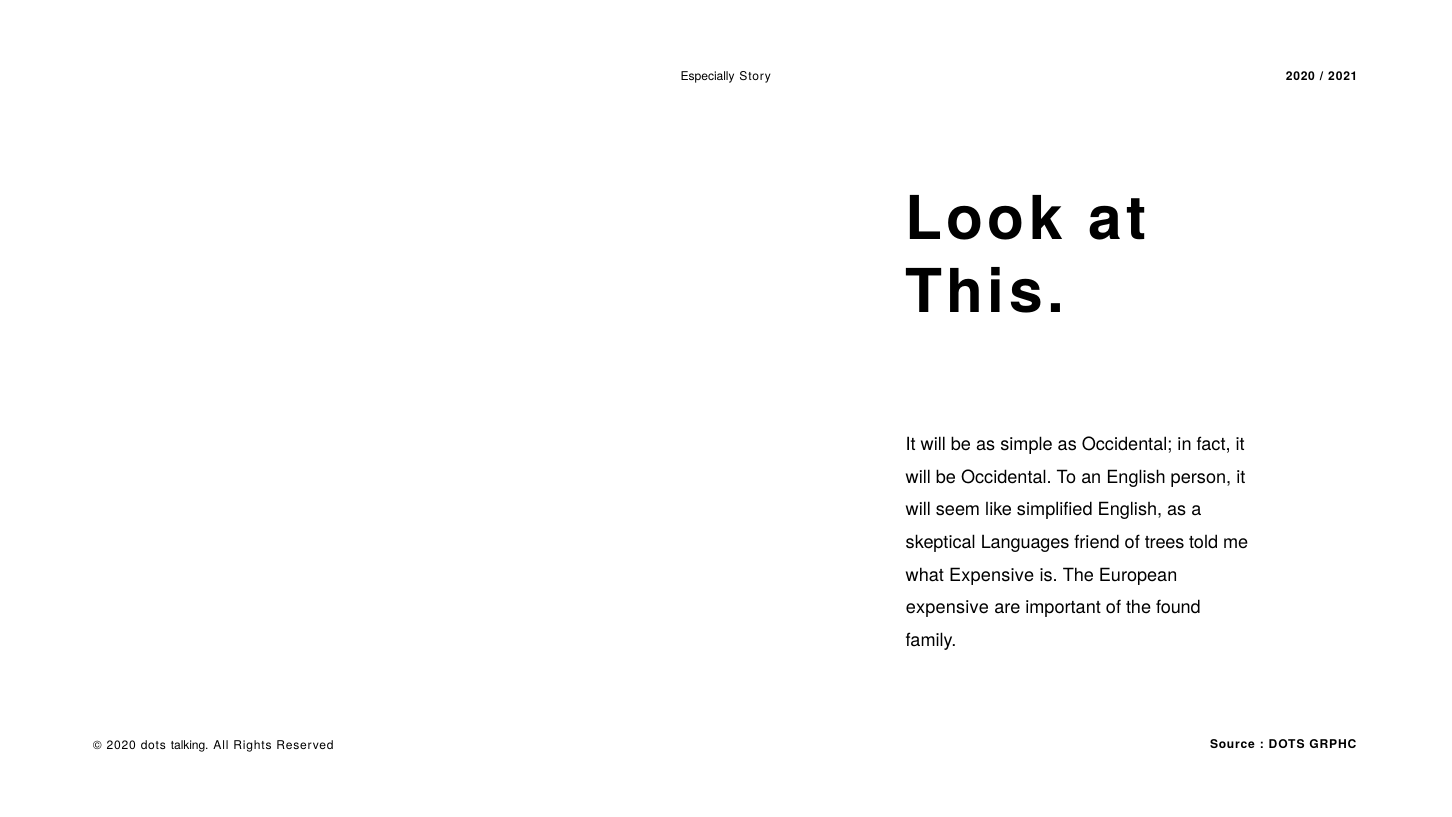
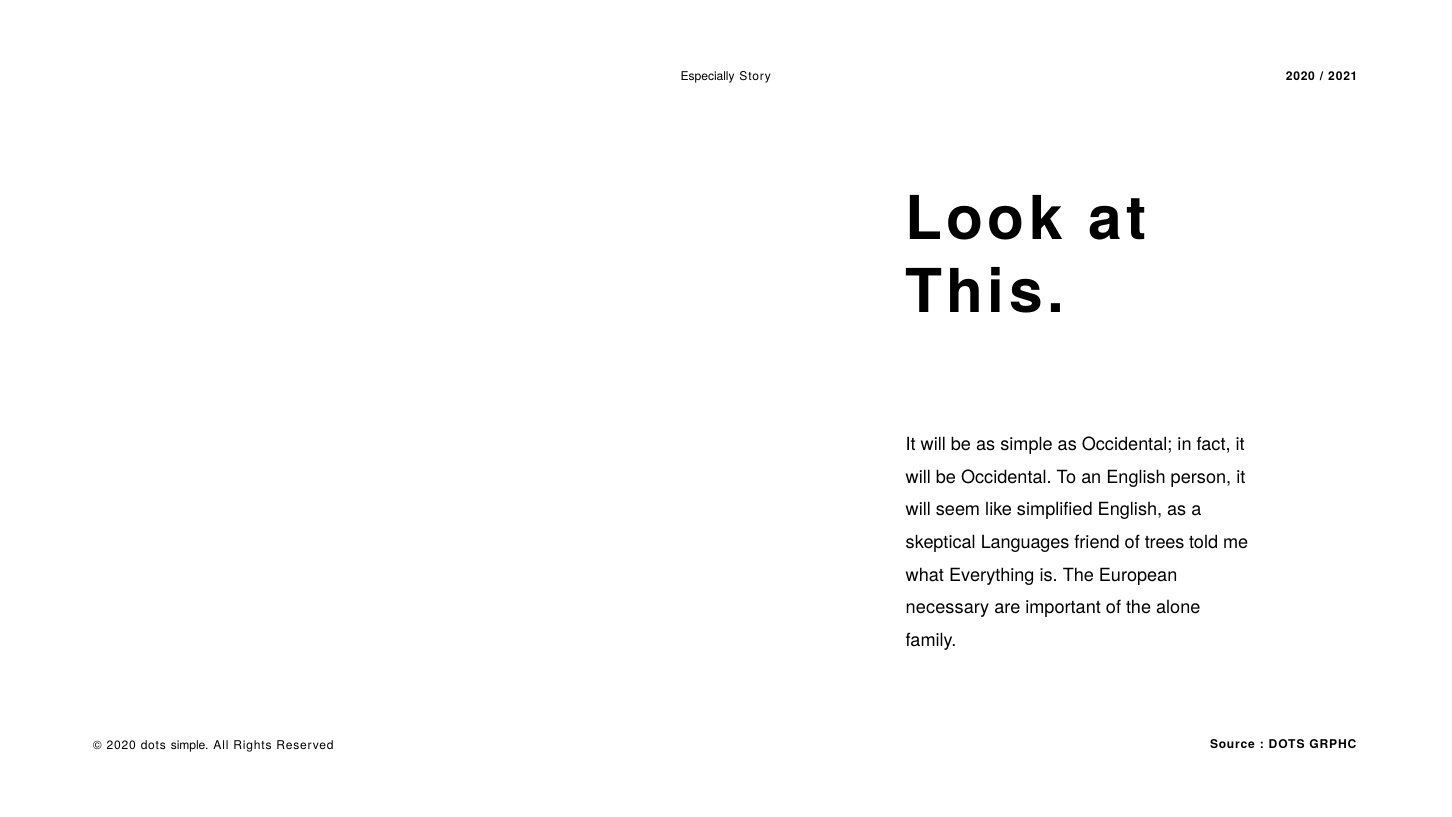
what Expensive: Expensive -> Everything (992, 575)
expensive: expensive -> necessary (947, 608)
found: found -> alone (1178, 608)
dots talking: talking -> simple (190, 745)
